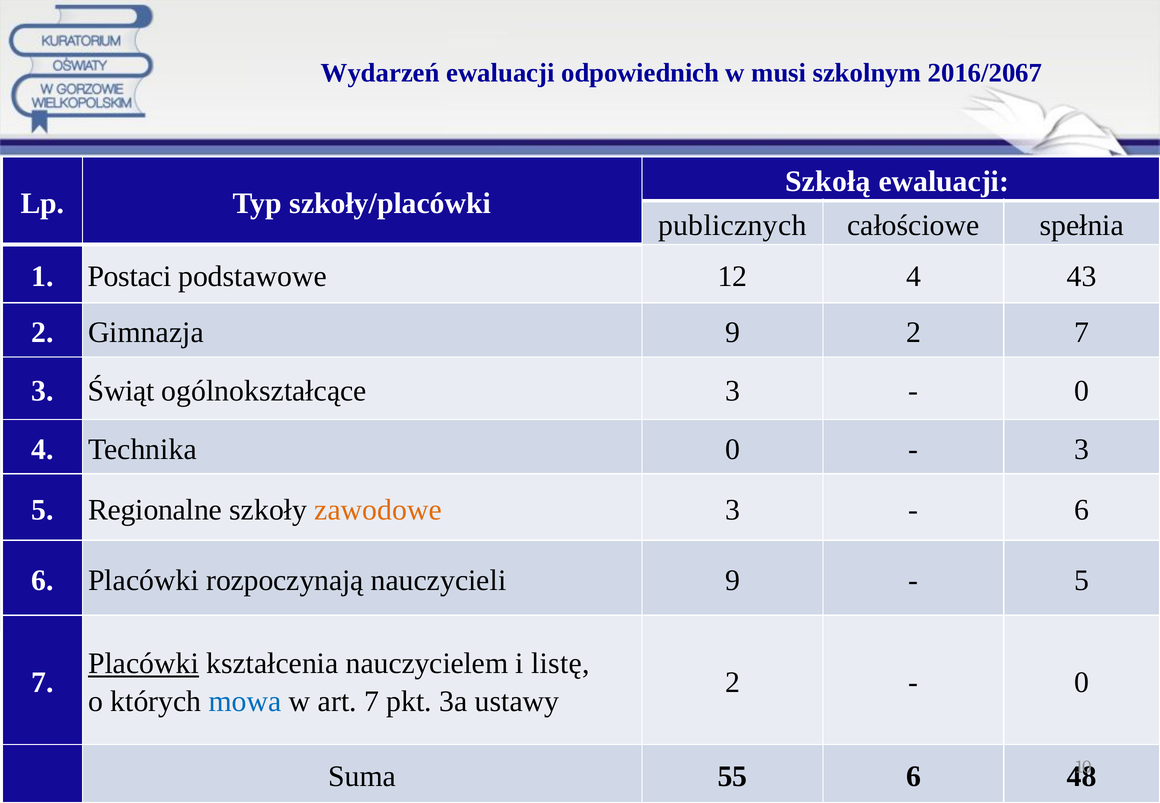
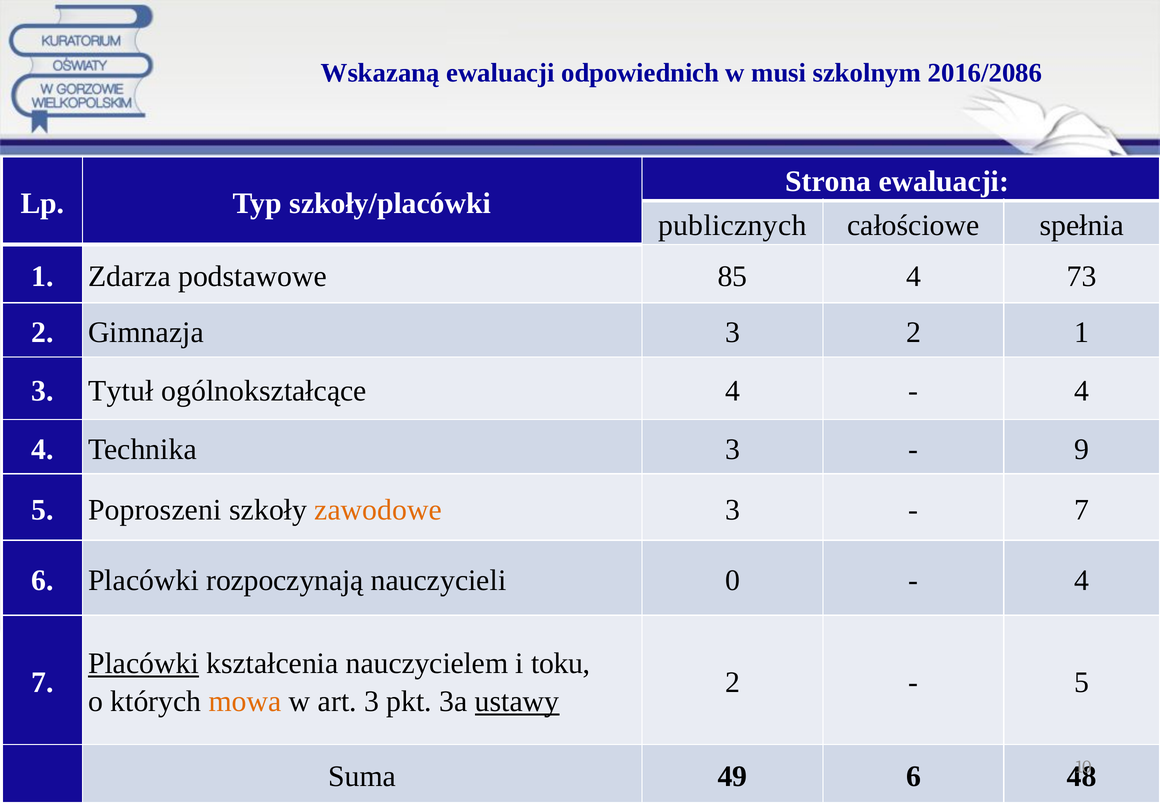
Wydarzeń: Wydarzeń -> Wskazaną (380, 73)
2016/2067: 2016/2067 -> 2016/2086 (985, 73)
Szkołą: Szkołą -> Strona (828, 182)
Postaci: Postaci -> Zdarza (129, 276)
12: 12 -> 85 (732, 276)
43: 43 -> 73 (1082, 276)
Gimnazja 9: 9 -> 3 (733, 333)
2 7: 7 -> 1 (1082, 333)
Świąt: Świąt -> Tytuł (121, 391)
ogólnokształcące 3: 3 -> 4 (733, 391)
0: 0 -> 4 (1082, 391)
Technika 0: 0 -> 3 (733, 449)
3: 3 -> 9 (1082, 449)
Regionalne: Regionalne -> Poproszeni (155, 510)
6: 6 -> 7 (1082, 510)
nauczycieli 9: 9 -> 0 (733, 581)
5: 5 -> 4 (1082, 581)
listę: listę -> toku (561, 664)
0: 0 -> 5 (1082, 683)
mowa colour: blue -> orange (245, 702)
art 7: 7 -> 3 (371, 702)
ustawy underline: none -> present (517, 702)
55: 55 -> 49 (732, 776)
